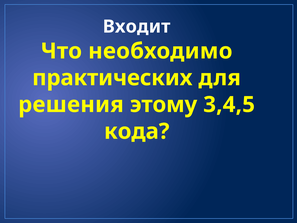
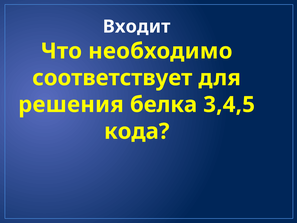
практических: практических -> соответствует (112, 78)
этому: этому -> белка (164, 105)
